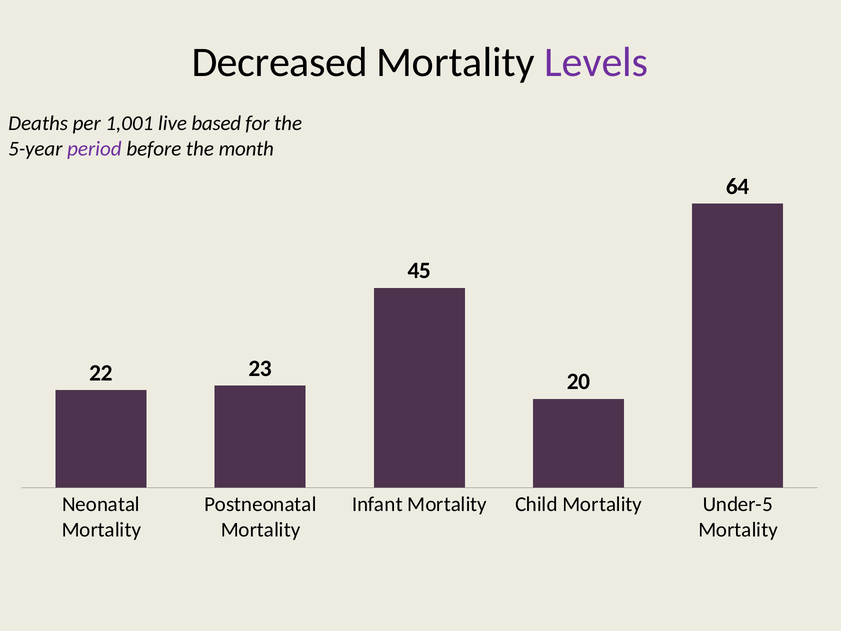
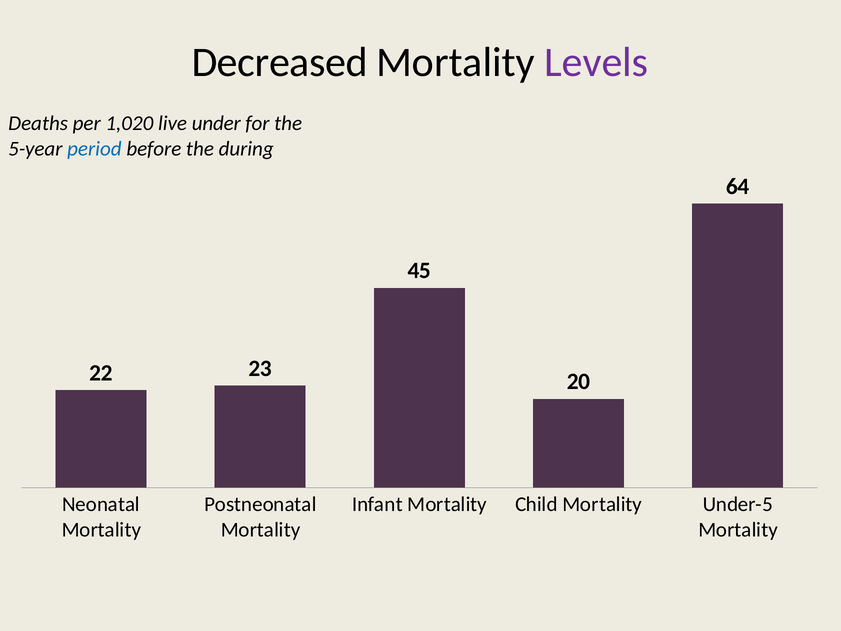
1,001: 1,001 -> 1,020 (129, 123)
based: based -> under (216, 123)
period colour: purple -> blue (94, 149)
month: month -> during (246, 149)
